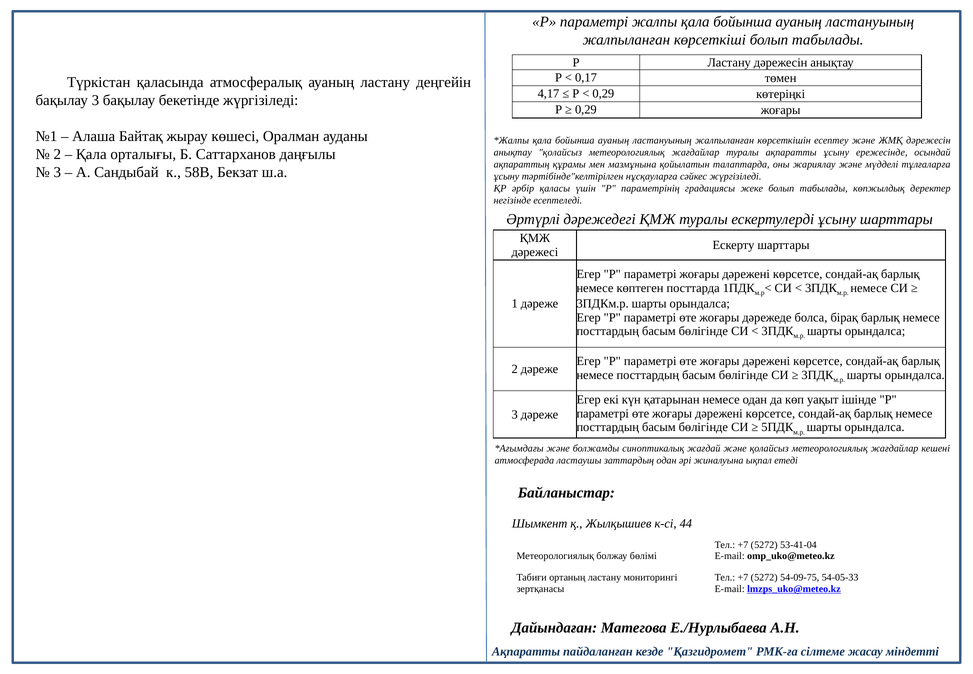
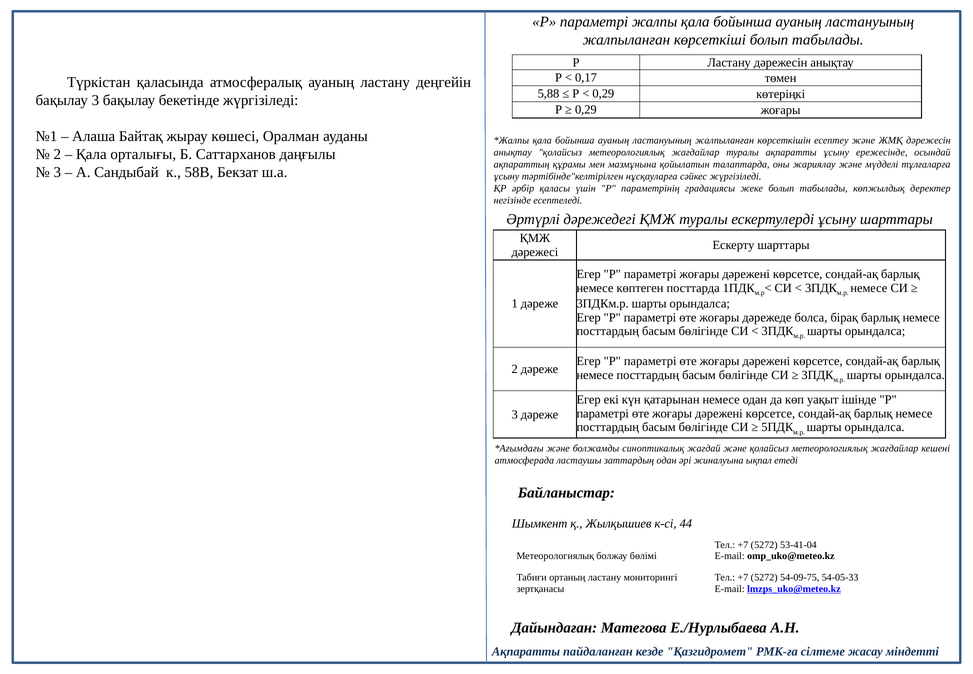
4,17: 4,17 -> 5,88 (548, 94)
